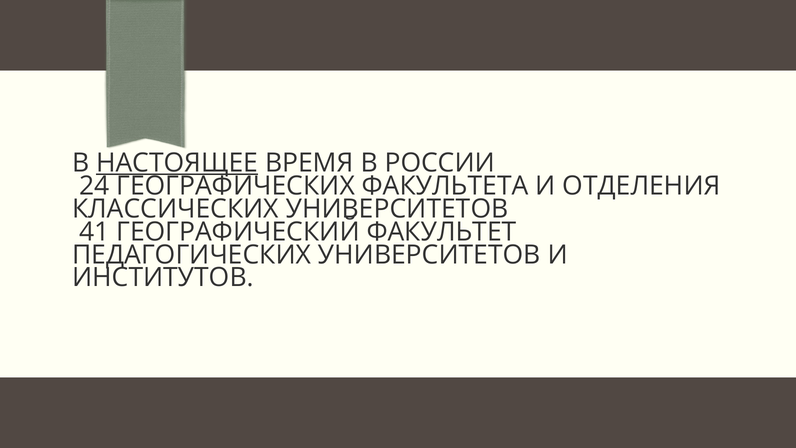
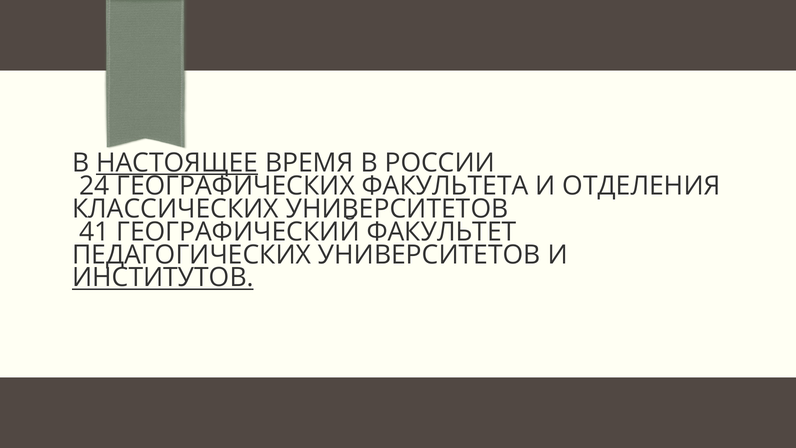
ИНСТИТУТОВ underline: none -> present (163, 278)
